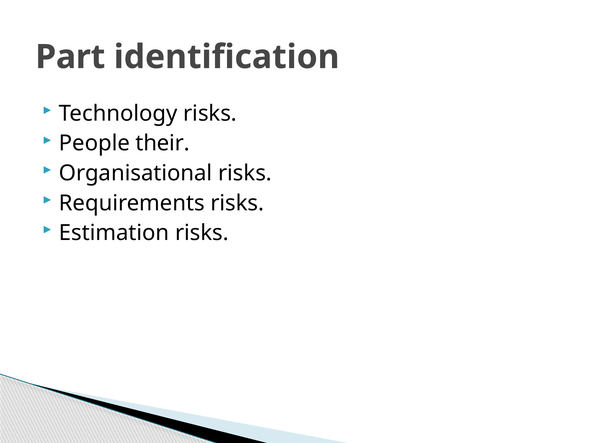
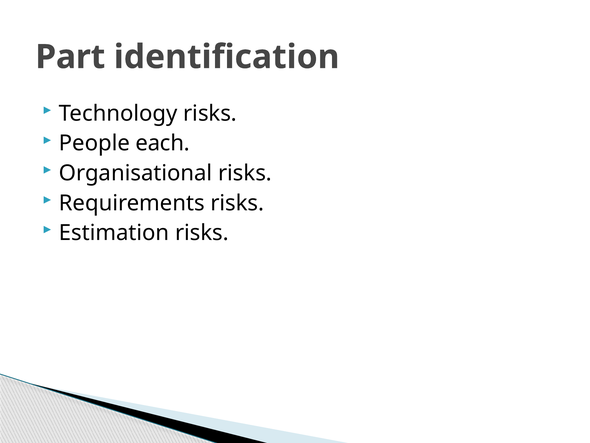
their: their -> each (163, 143)
